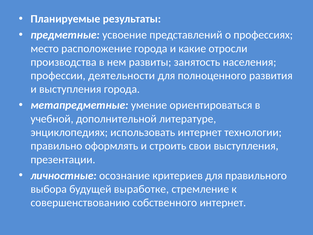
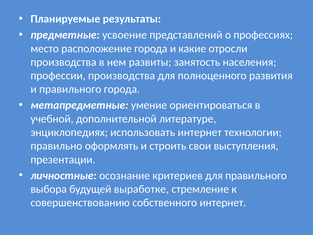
профессии деятельности: деятельности -> производства (122, 76)
и выступления: выступления -> правильного (70, 89)
